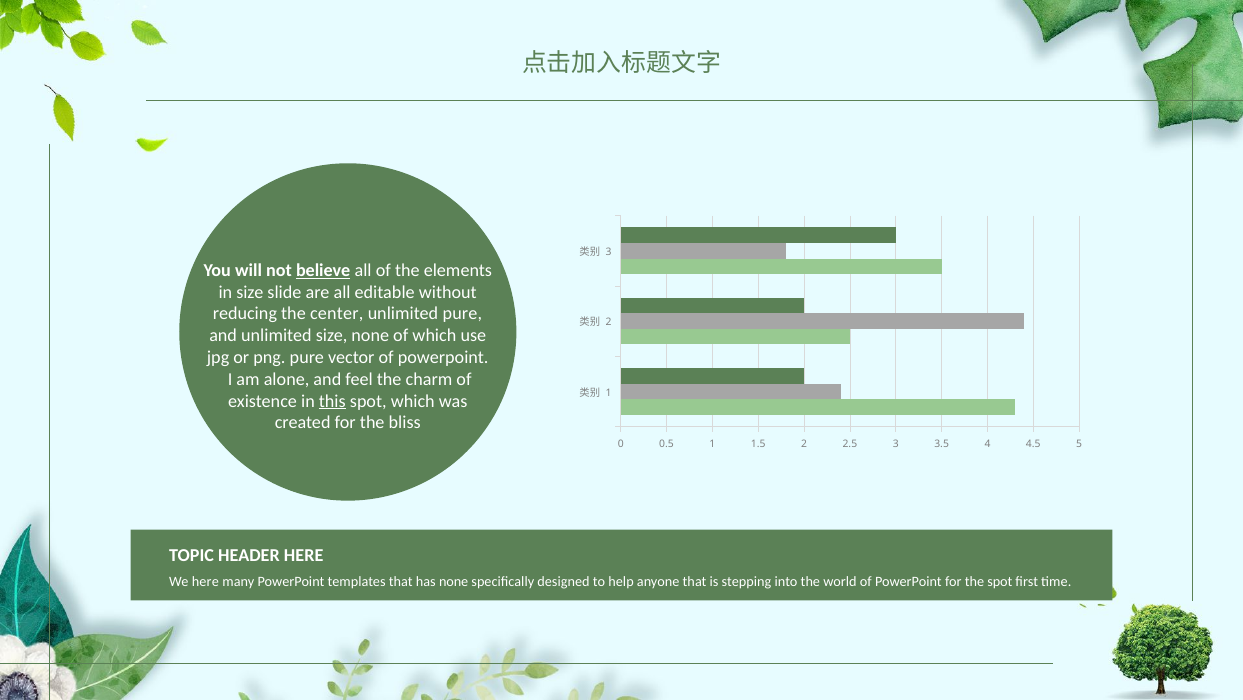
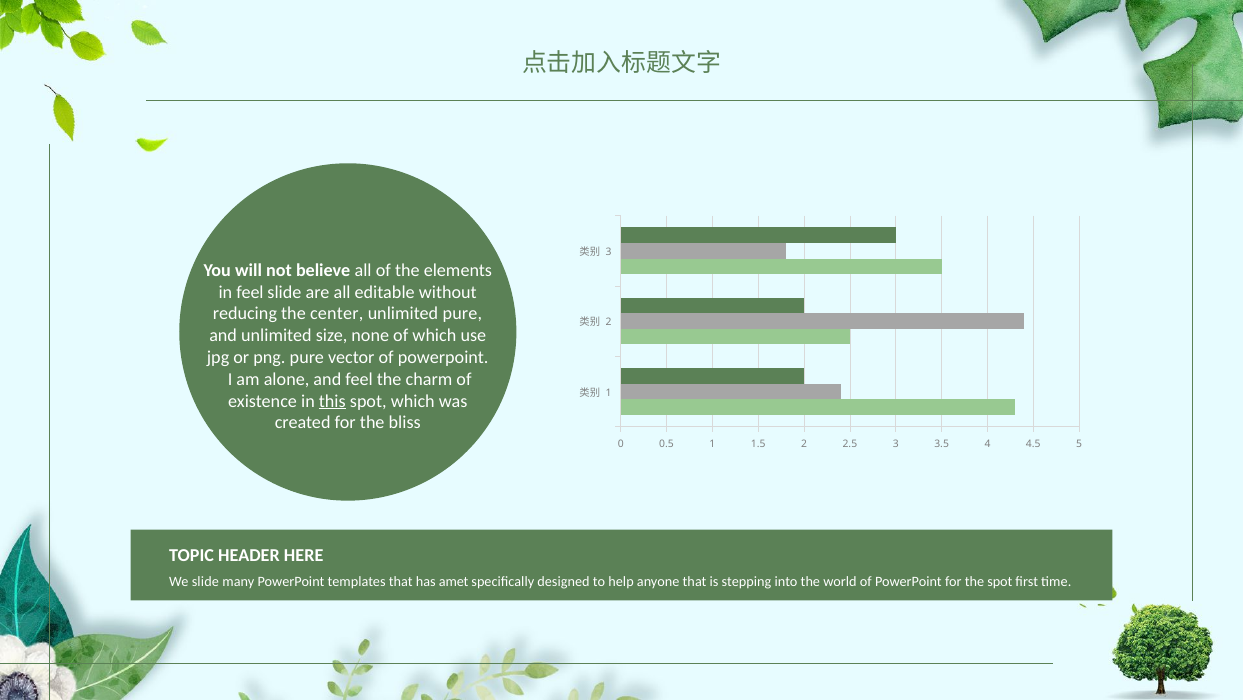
believe underline: present -> none (323, 270)
in size: size -> feel (250, 292)
We here: here -> slide (205, 582)
has none: none -> amet (454, 582)
